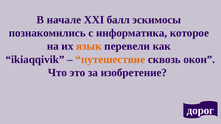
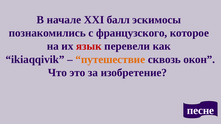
информатика: информатика -> французского (132, 33)
язык colour: orange -> red (89, 46)
дорог: дорог -> песне (200, 111)
